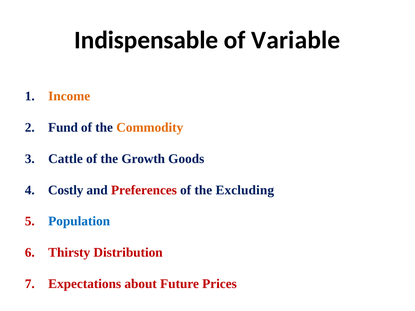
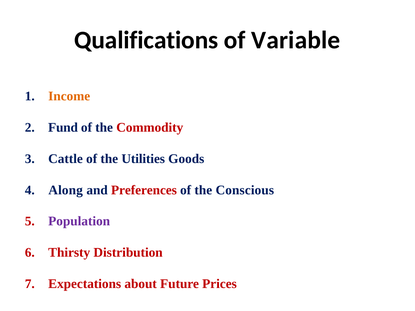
Indispensable: Indispensable -> Qualifications (146, 40)
Commodity colour: orange -> red (150, 128)
Growth: Growth -> Utilities (143, 159)
Costly: Costly -> Along (66, 190)
Excluding: Excluding -> Conscious (245, 190)
Population colour: blue -> purple (79, 221)
